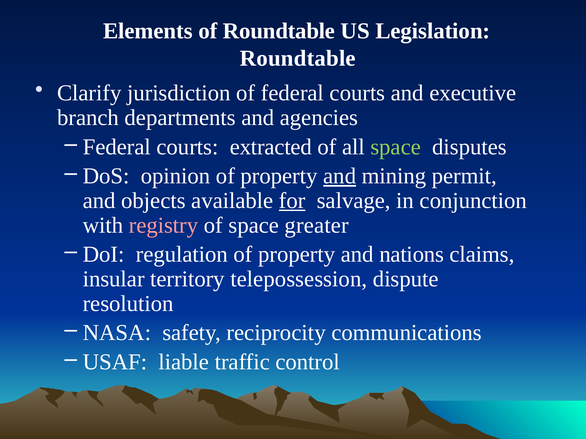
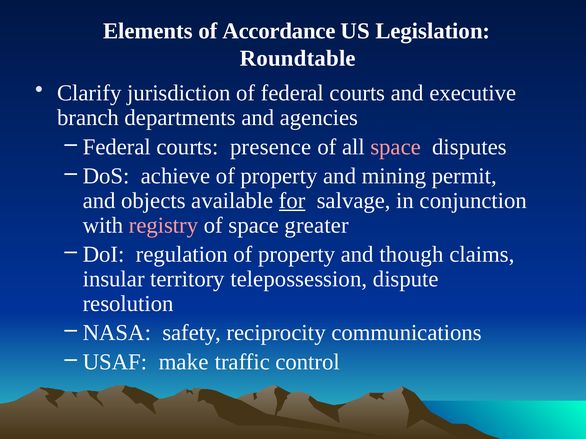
of Roundtable: Roundtable -> Accordance (279, 31)
extracted: extracted -> presence (271, 147)
space colour: light green -> pink (396, 147)
opinion: opinion -> achieve (176, 176)
and underline: present -> none (340, 176)
nations: nations -> though (411, 255)
liable: liable -> make (184, 362)
